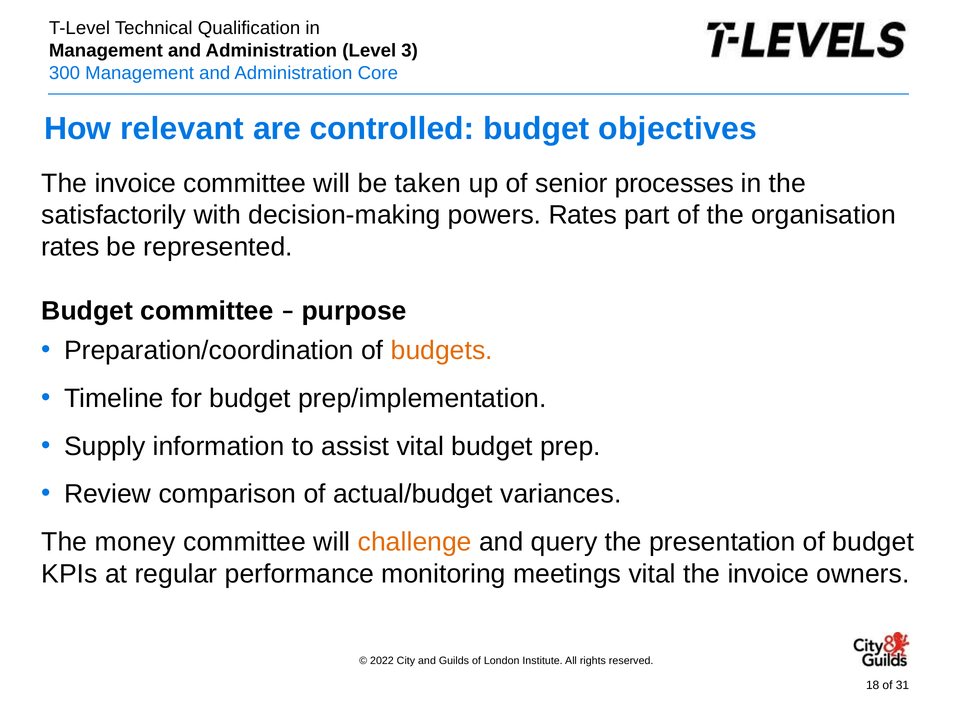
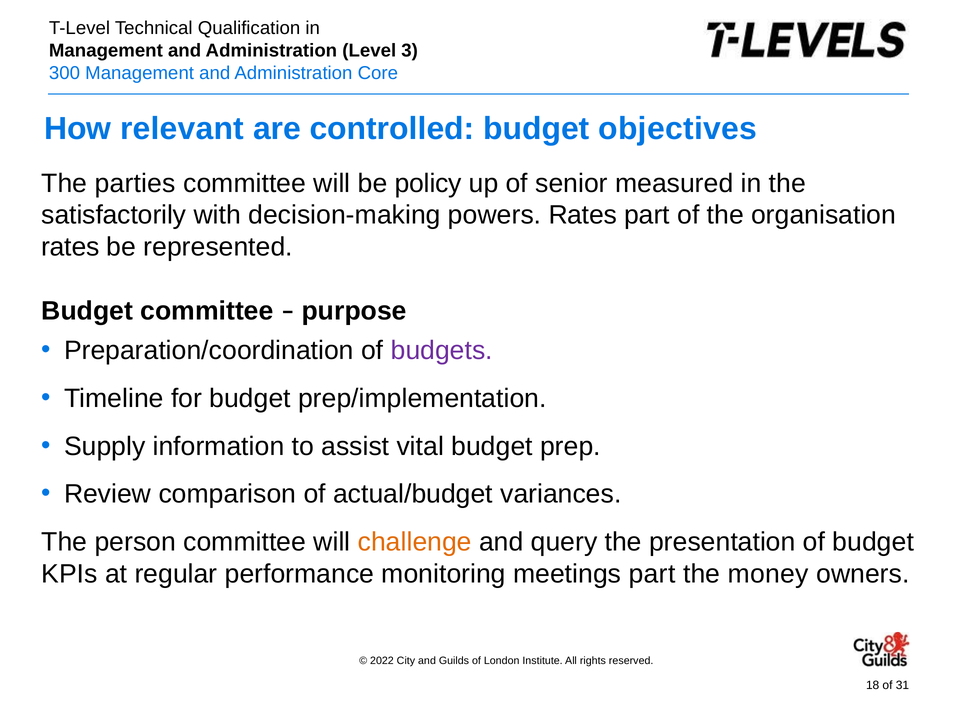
invoice: invoice -> parties (135, 183)
taken: taken -> policy (428, 183)
processes: processes -> measured (674, 183)
budgets colour: orange -> purple (442, 351)
money: money -> person (135, 543)
meetings vital: vital -> part (652, 574)
invoice: invoice -> money (768, 574)
